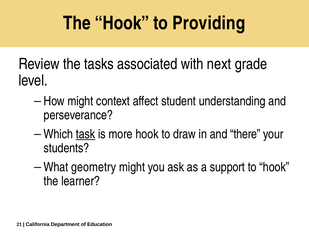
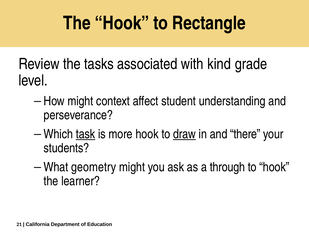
Providing: Providing -> Rectangle (209, 23)
next: next -> kind (219, 64)
draw underline: none -> present (184, 134)
support: support -> through (227, 167)
